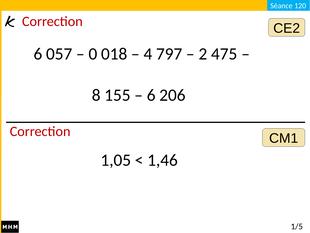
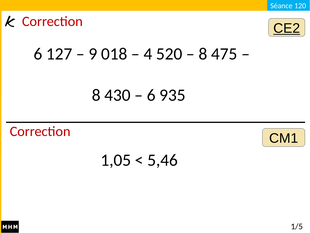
CE2 underline: none -> present (287, 28)
057: 057 -> 127 (59, 54)
0: 0 -> 9 (93, 54)
797: 797 -> 520 (169, 54)
2: 2 -> 8 (203, 54)
155: 155 -> 430 (118, 95)
206: 206 -> 935 (173, 95)
1,46: 1,46 -> 5,46 (163, 160)
